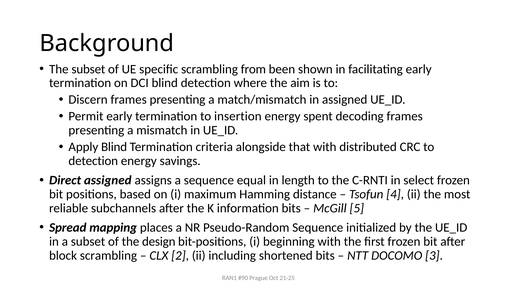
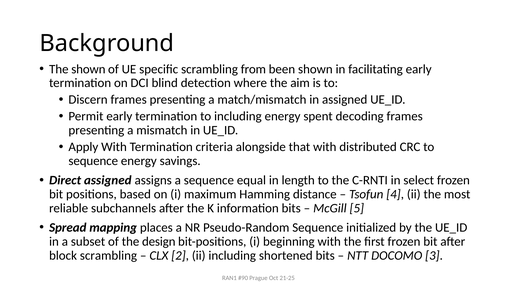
The subset: subset -> shown (88, 69)
to insertion: insertion -> including (238, 116)
Apply Blind: Blind -> With (114, 147)
detection: detection -> sequence (93, 161)
